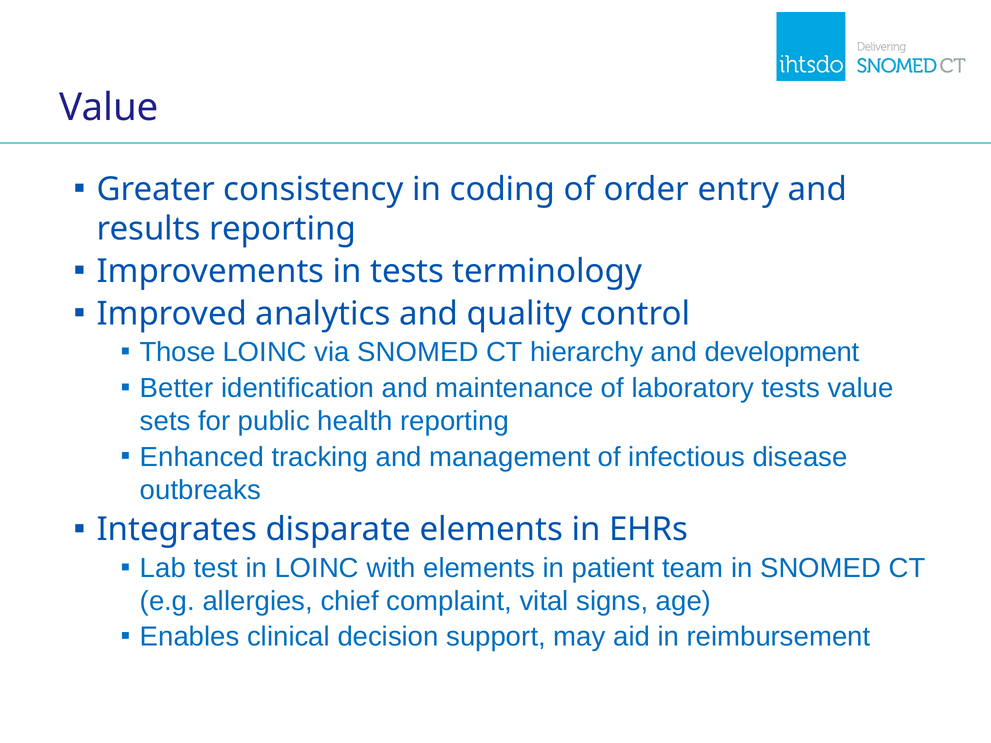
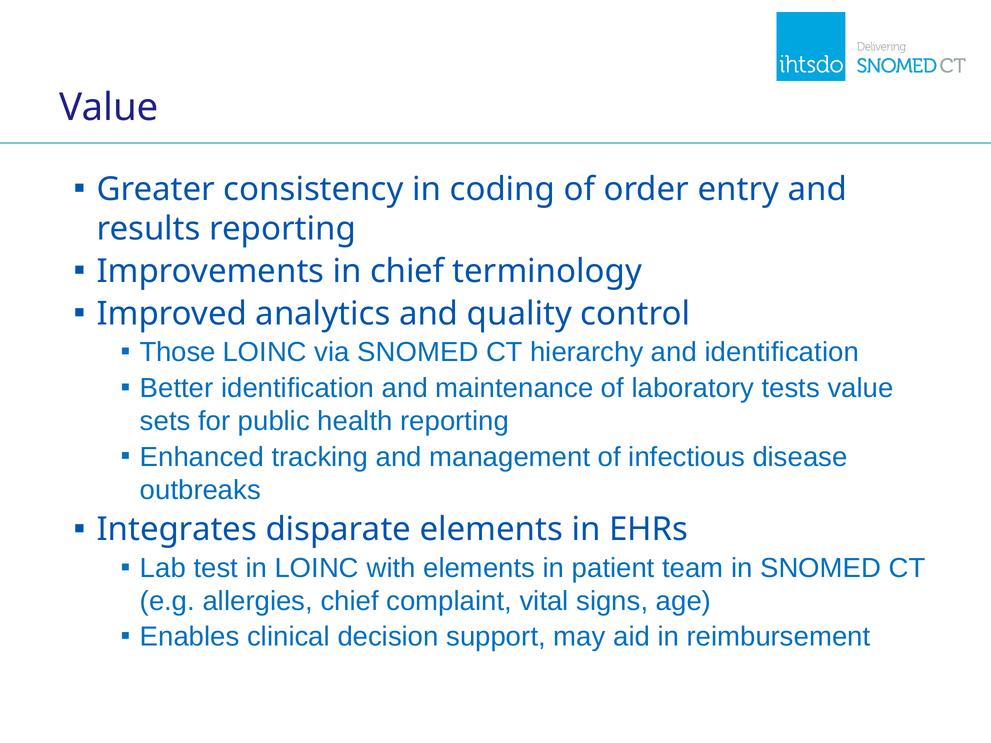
in tests: tests -> chief (407, 271)
and development: development -> identification (782, 353)
